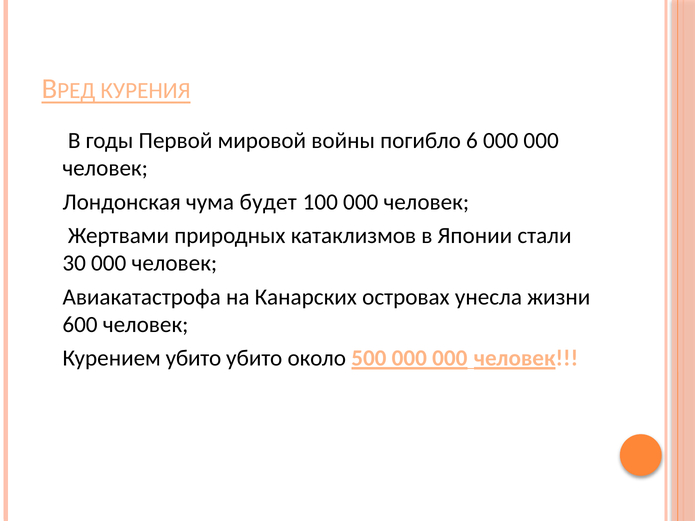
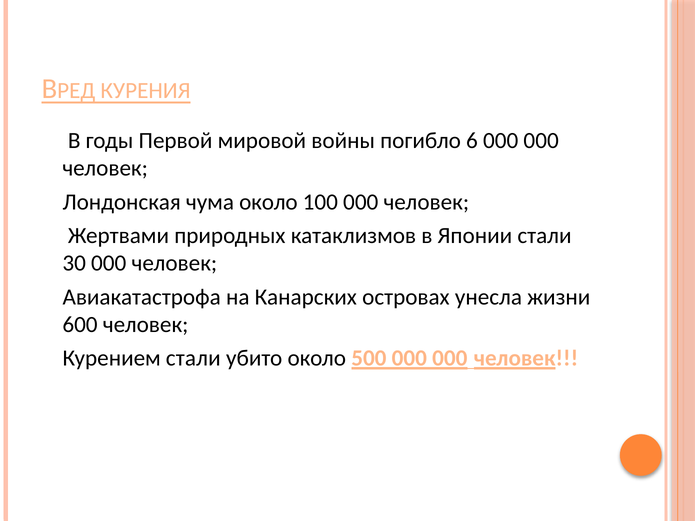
чума будет: будет -> около (268, 202)
Курением убито: убито -> стали (193, 358)
